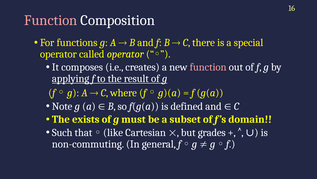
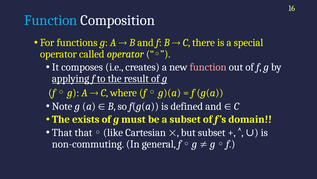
Function colour: pink -> light blue (51, 20)
Such: Such -> That (62, 132)
but grades: grades -> subset (212, 132)
